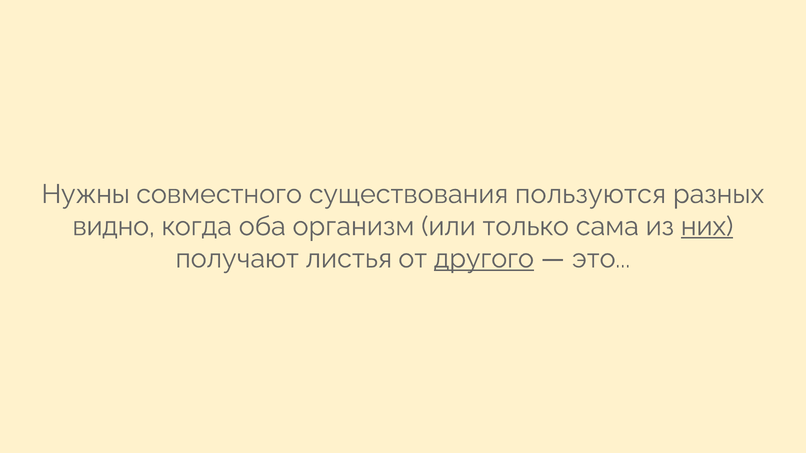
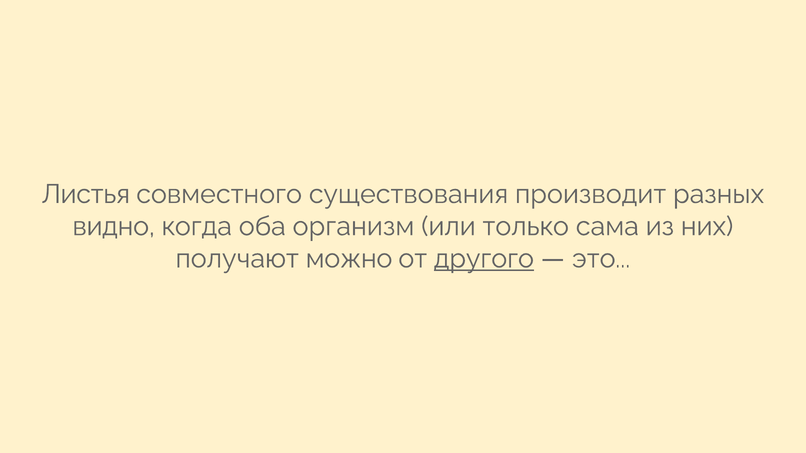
Нужны: Нужны -> Листья (86, 194)
пользуются: пользуются -> производит (591, 194)
них underline: present -> none (707, 227)
листья: листья -> можно (349, 259)
